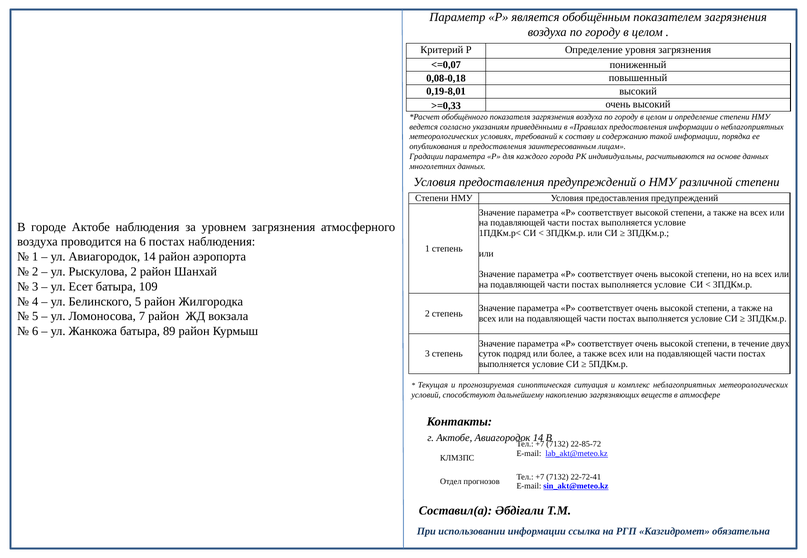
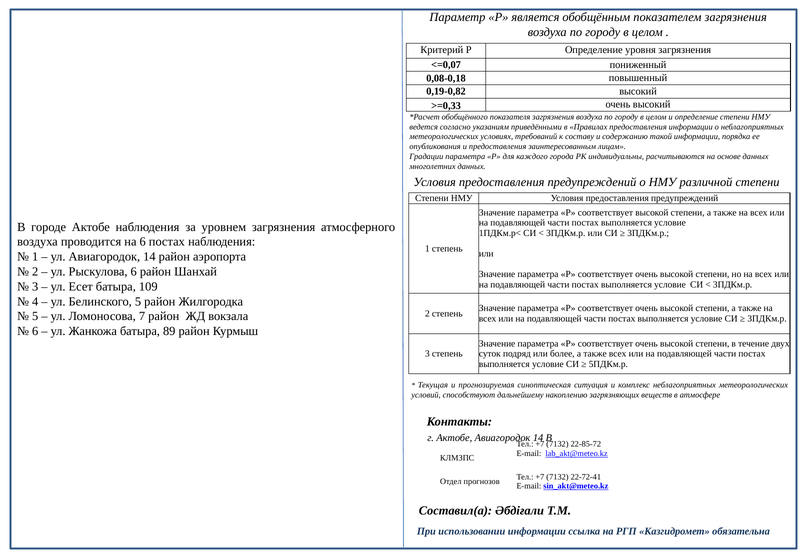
0,19-8,01: 0,19-8,01 -> 0,19-0,82 (446, 92)
Рыскулова 2: 2 -> 6 (134, 272)
